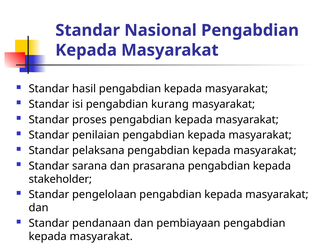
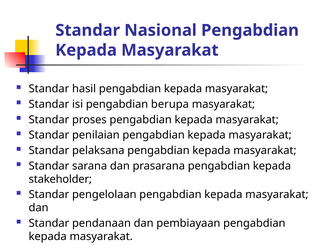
kurang: kurang -> berupa (170, 104)
